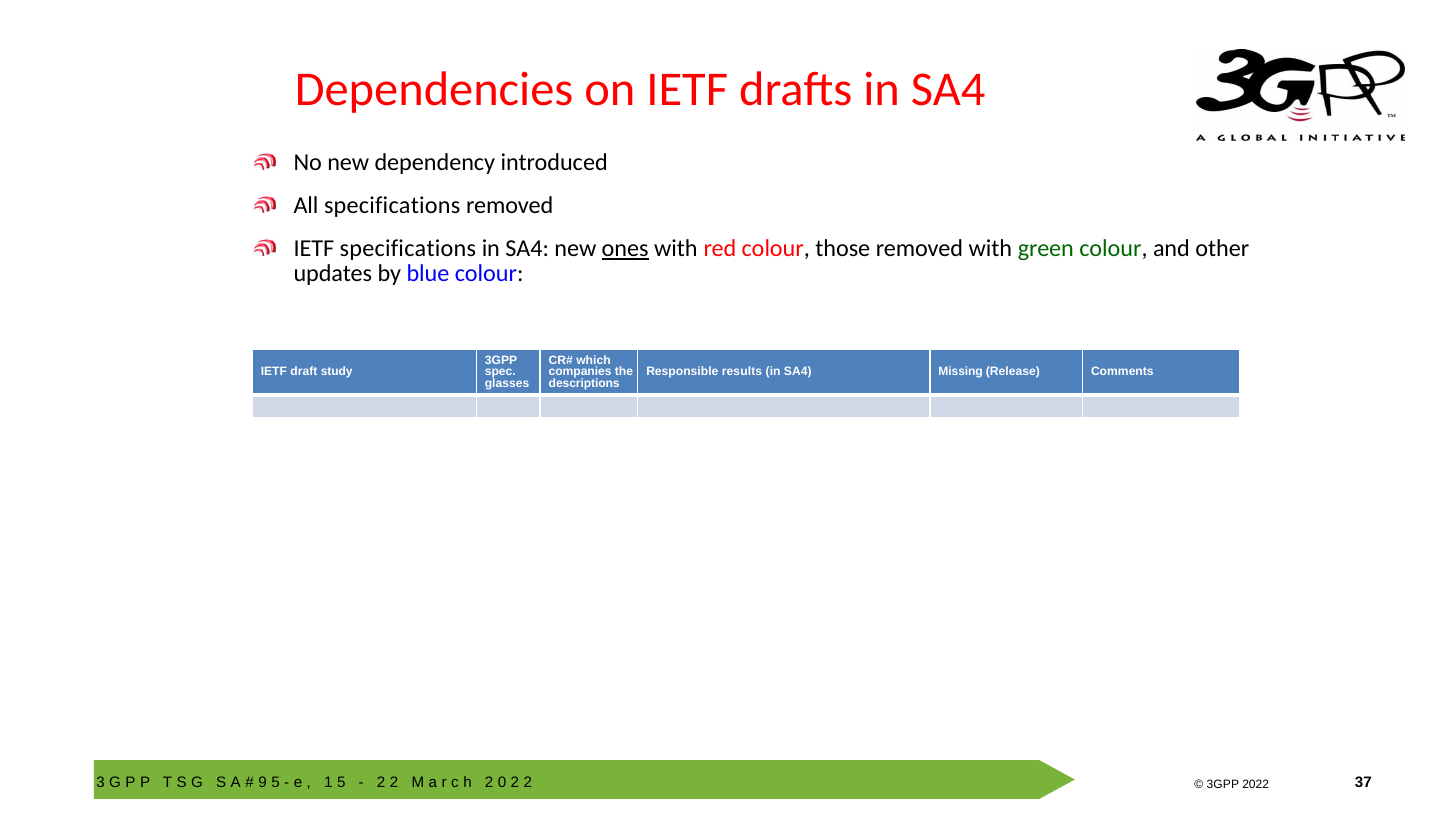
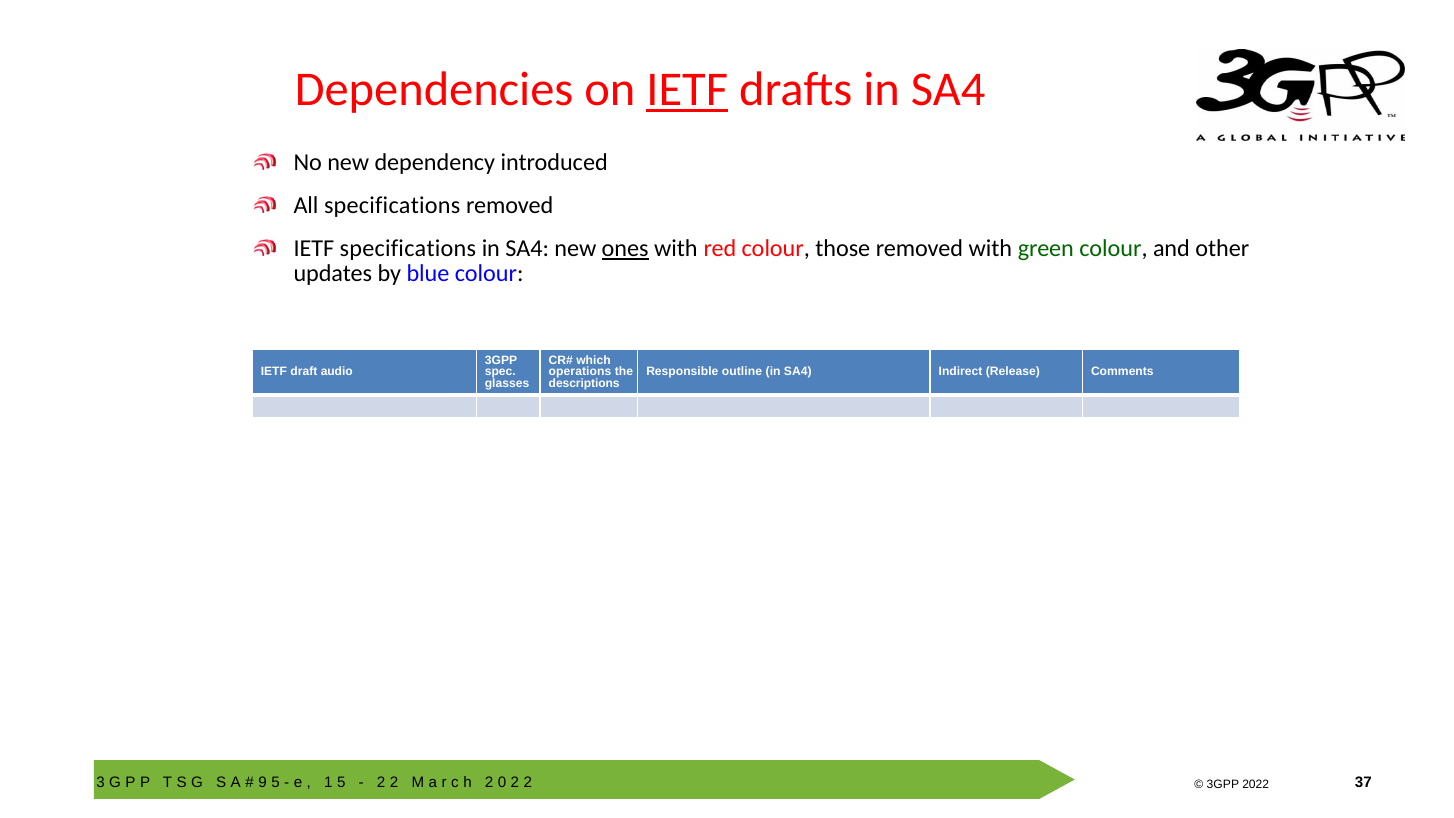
IETF underline: none -> present (687, 89)
study: study -> audio (337, 372)
companies: companies -> operations (580, 372)
results: results -> outline (742, 372)
Missing: Missing -> Indirect (961, 372)
